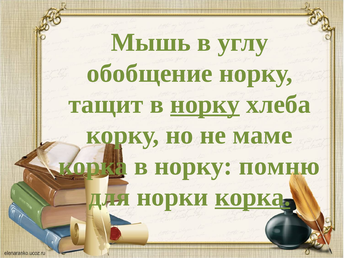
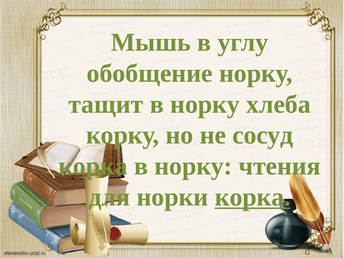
норку underline: present -> none (205, 104)
маме: маме -> сосуд (263, 135)
помню: помню -> чтения (280, 166)
